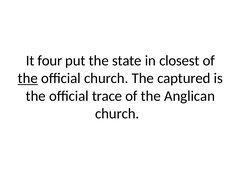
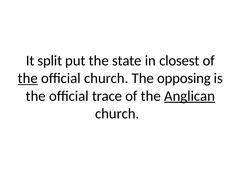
four: four -> split (50, 60)
captured: captured -> opposing (184, 78)
Anglican underline: none -> present (190, 96)
